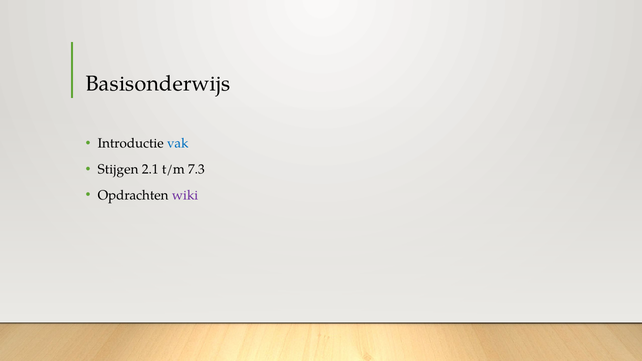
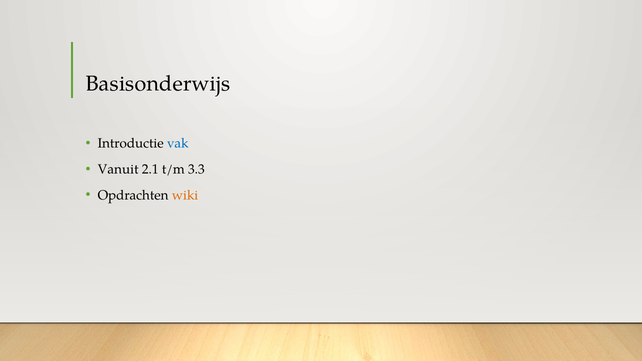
Stijgen: Stijgen -> Vanuit (118, 169)
7.3: 7.3 -> 3.3 (196, 169)
wiki colour: purple -> orange (185, 195)
